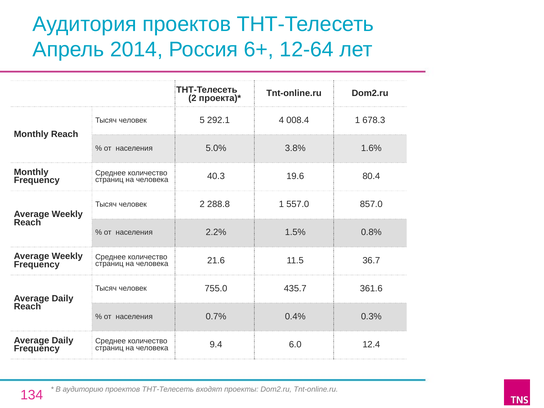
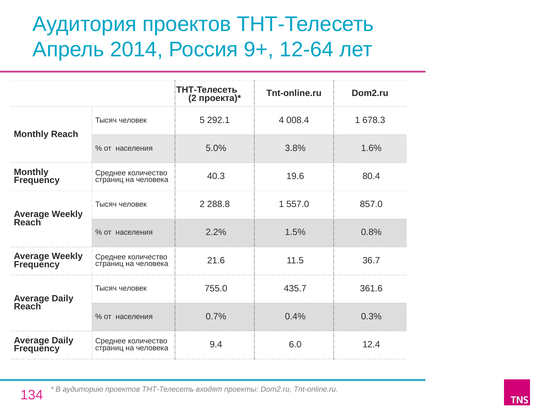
6+: 6+ -> 9+ (259, 50)
